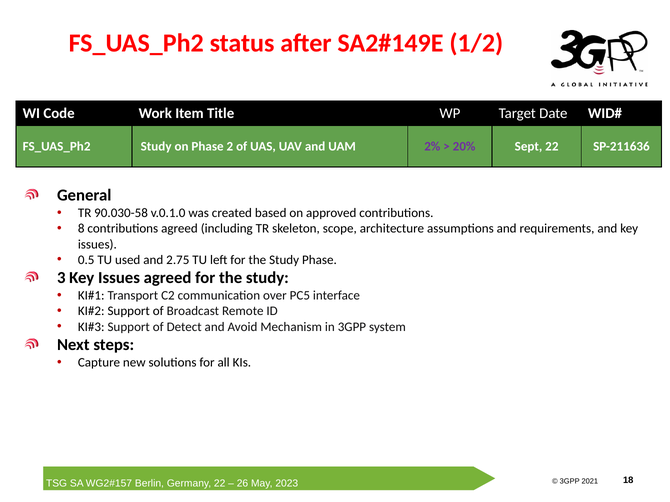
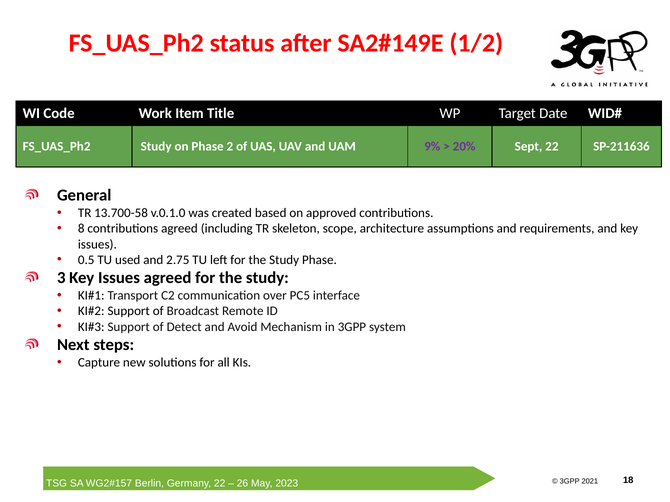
2%: 2% -> 9% (432, 147)
90.030-58: 90.030-58 -> 13.700-58 (121, 213)
